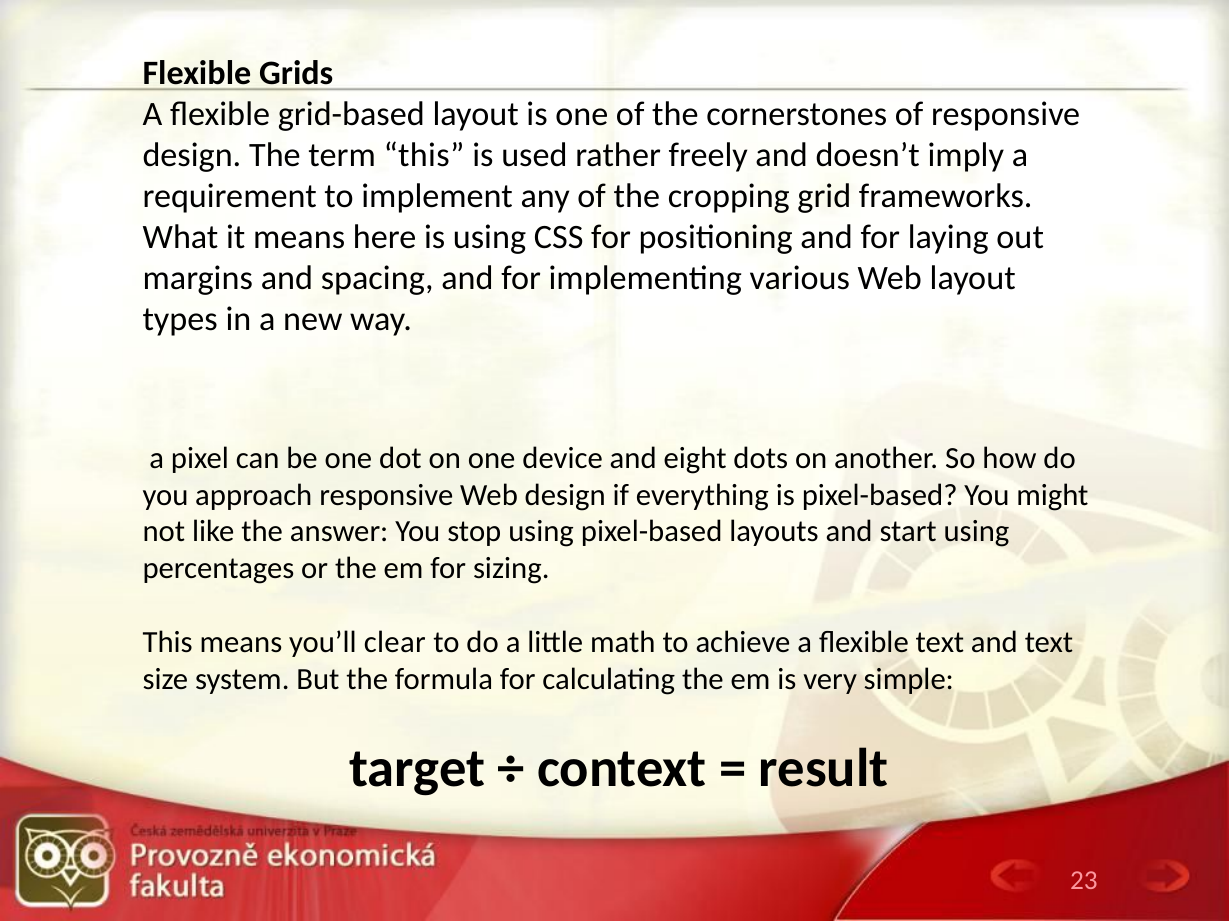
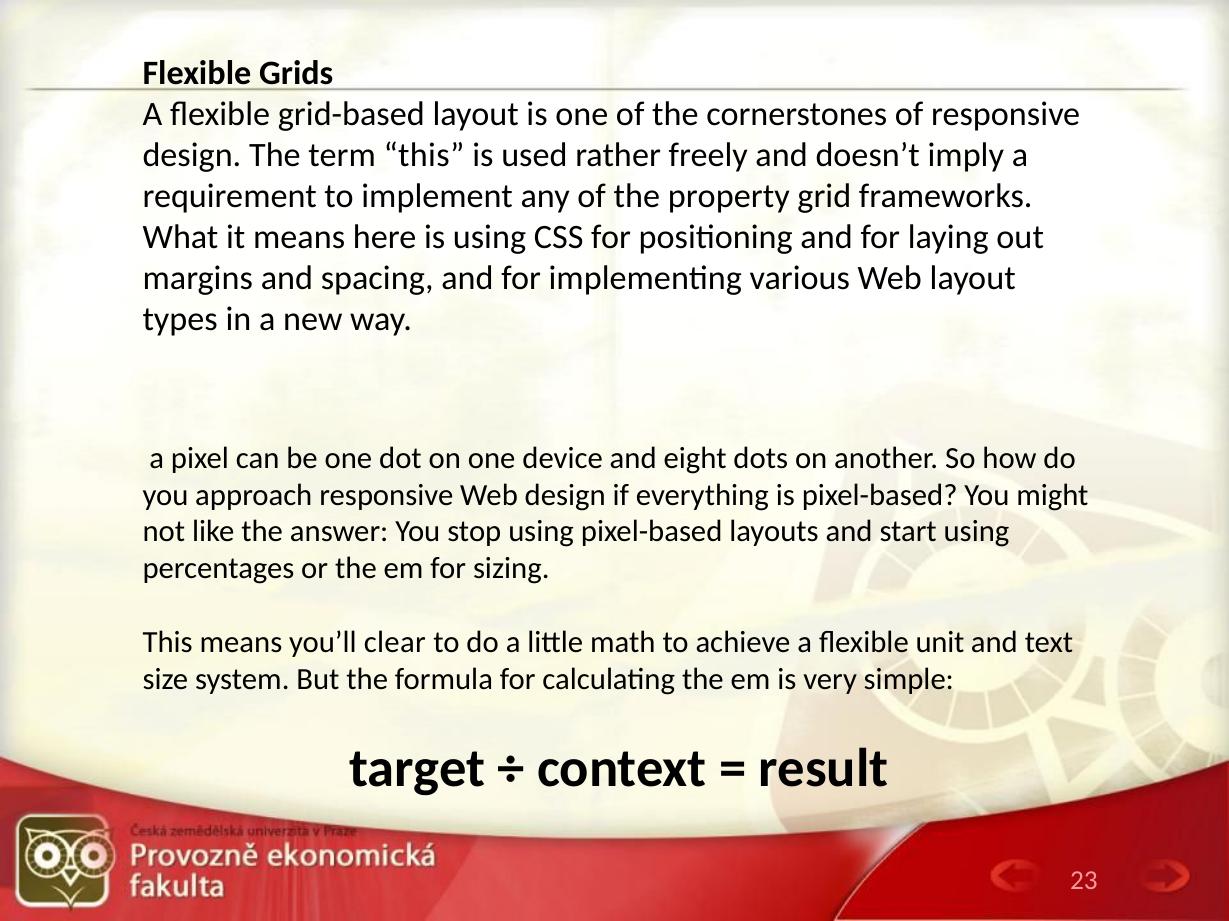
cropping: cropping -> property (729, 197)
flexible text: text -> unit (940, 643)
